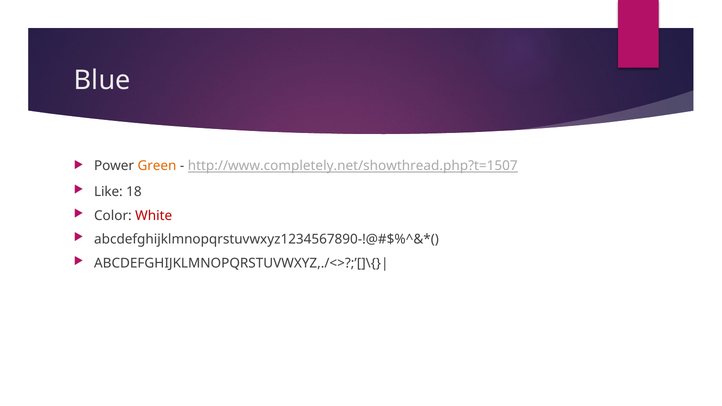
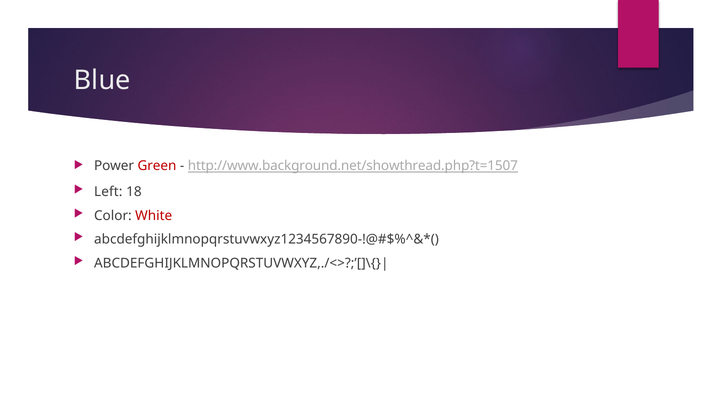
Green colour: orange -> red (157, 166)
http://www.completely.net/showthread.php?t=1507: http://www.completely.net/showthread.php?t=1507 -> http://www.background.net/showthread.php?t=1507 (353, 166)
Like: Like -> Left (108, 192)
